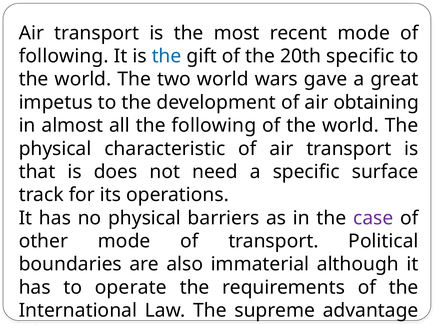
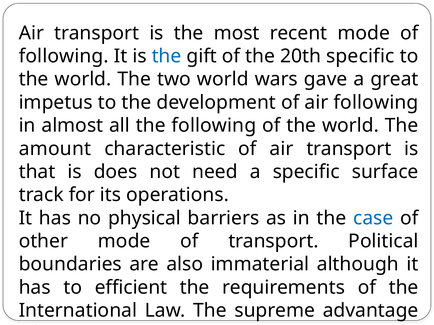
air obtaining: obtaining -> following (376, 103)
physical: physical -> amount (55, 149)
case colour: purple -> blue (373, 218)
operate: operate -> efficient (131, 288)
